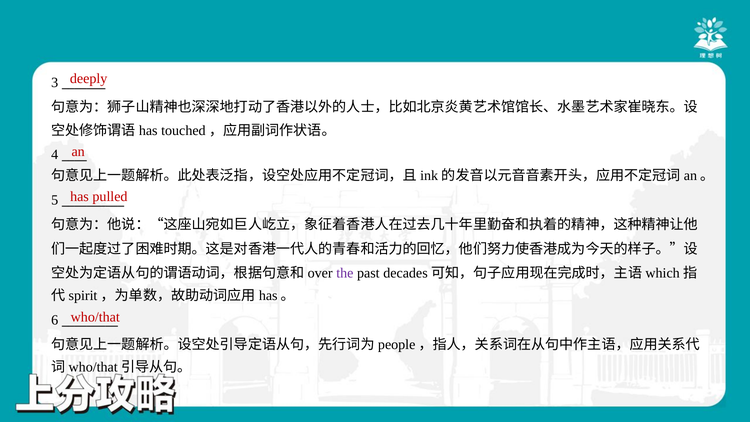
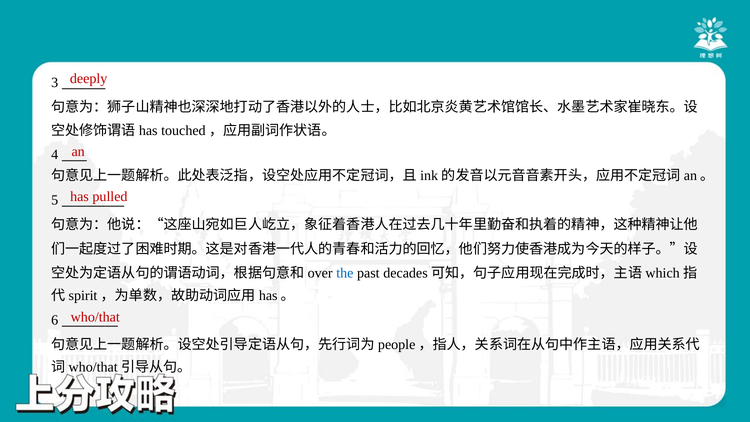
the colour: purple -> blue (345, 273)
